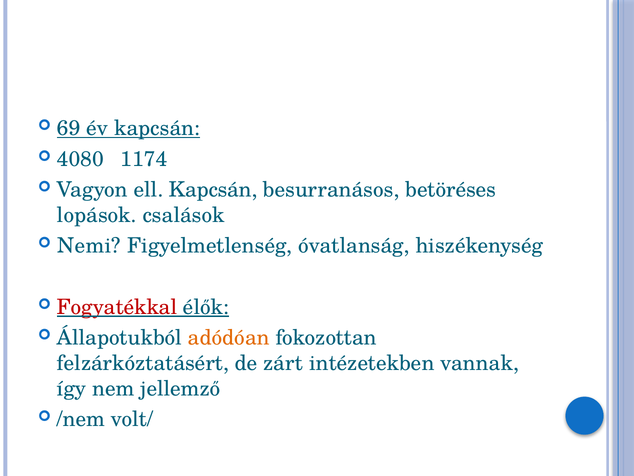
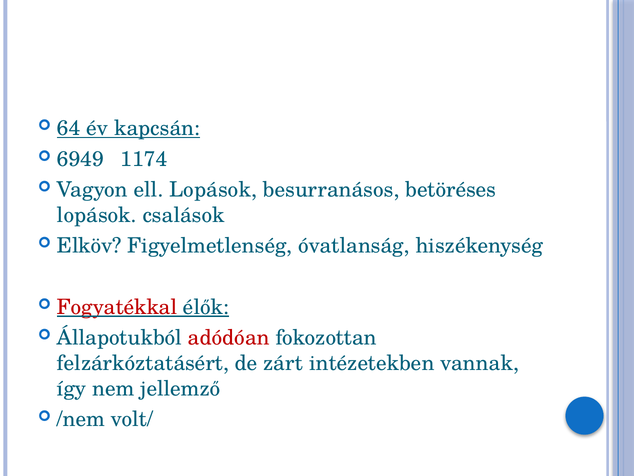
69: 69 -> 64 (69, 128)
4080: 4080 -> 6949 (80, 159)
ell Kapcsán: Kapcsán -> Lopások (213, 190)
Nemi: Nemi -> Elköv (89, 246)
adódóan colour: orange -> red (229, 338)
